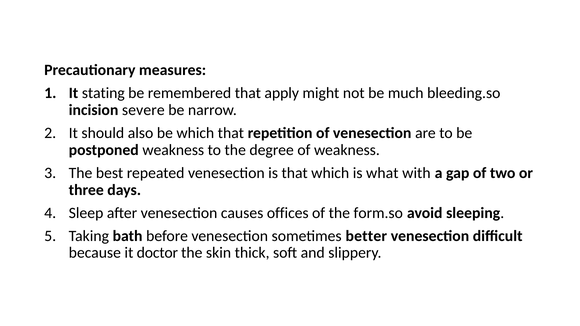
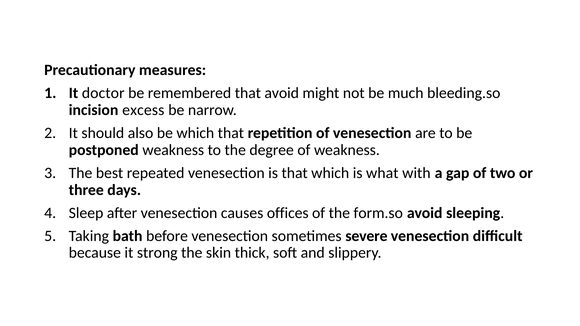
stating: stating -> doctor (103, 93)
that apply: apply -> avoid (282, 93)
severe: severe -> excess (143, 110)
better: better -> severe (366, 236)
doctor: doctor -> strong (157, 253)
